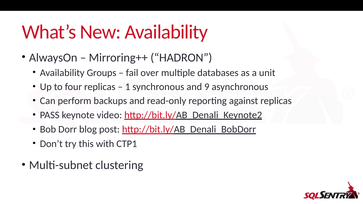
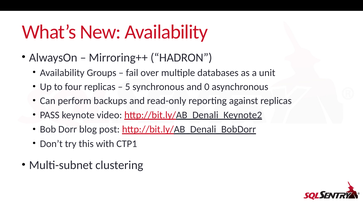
1: 1 -> 5 (128, 87)
9: 9 -> 0 (207, 87)
